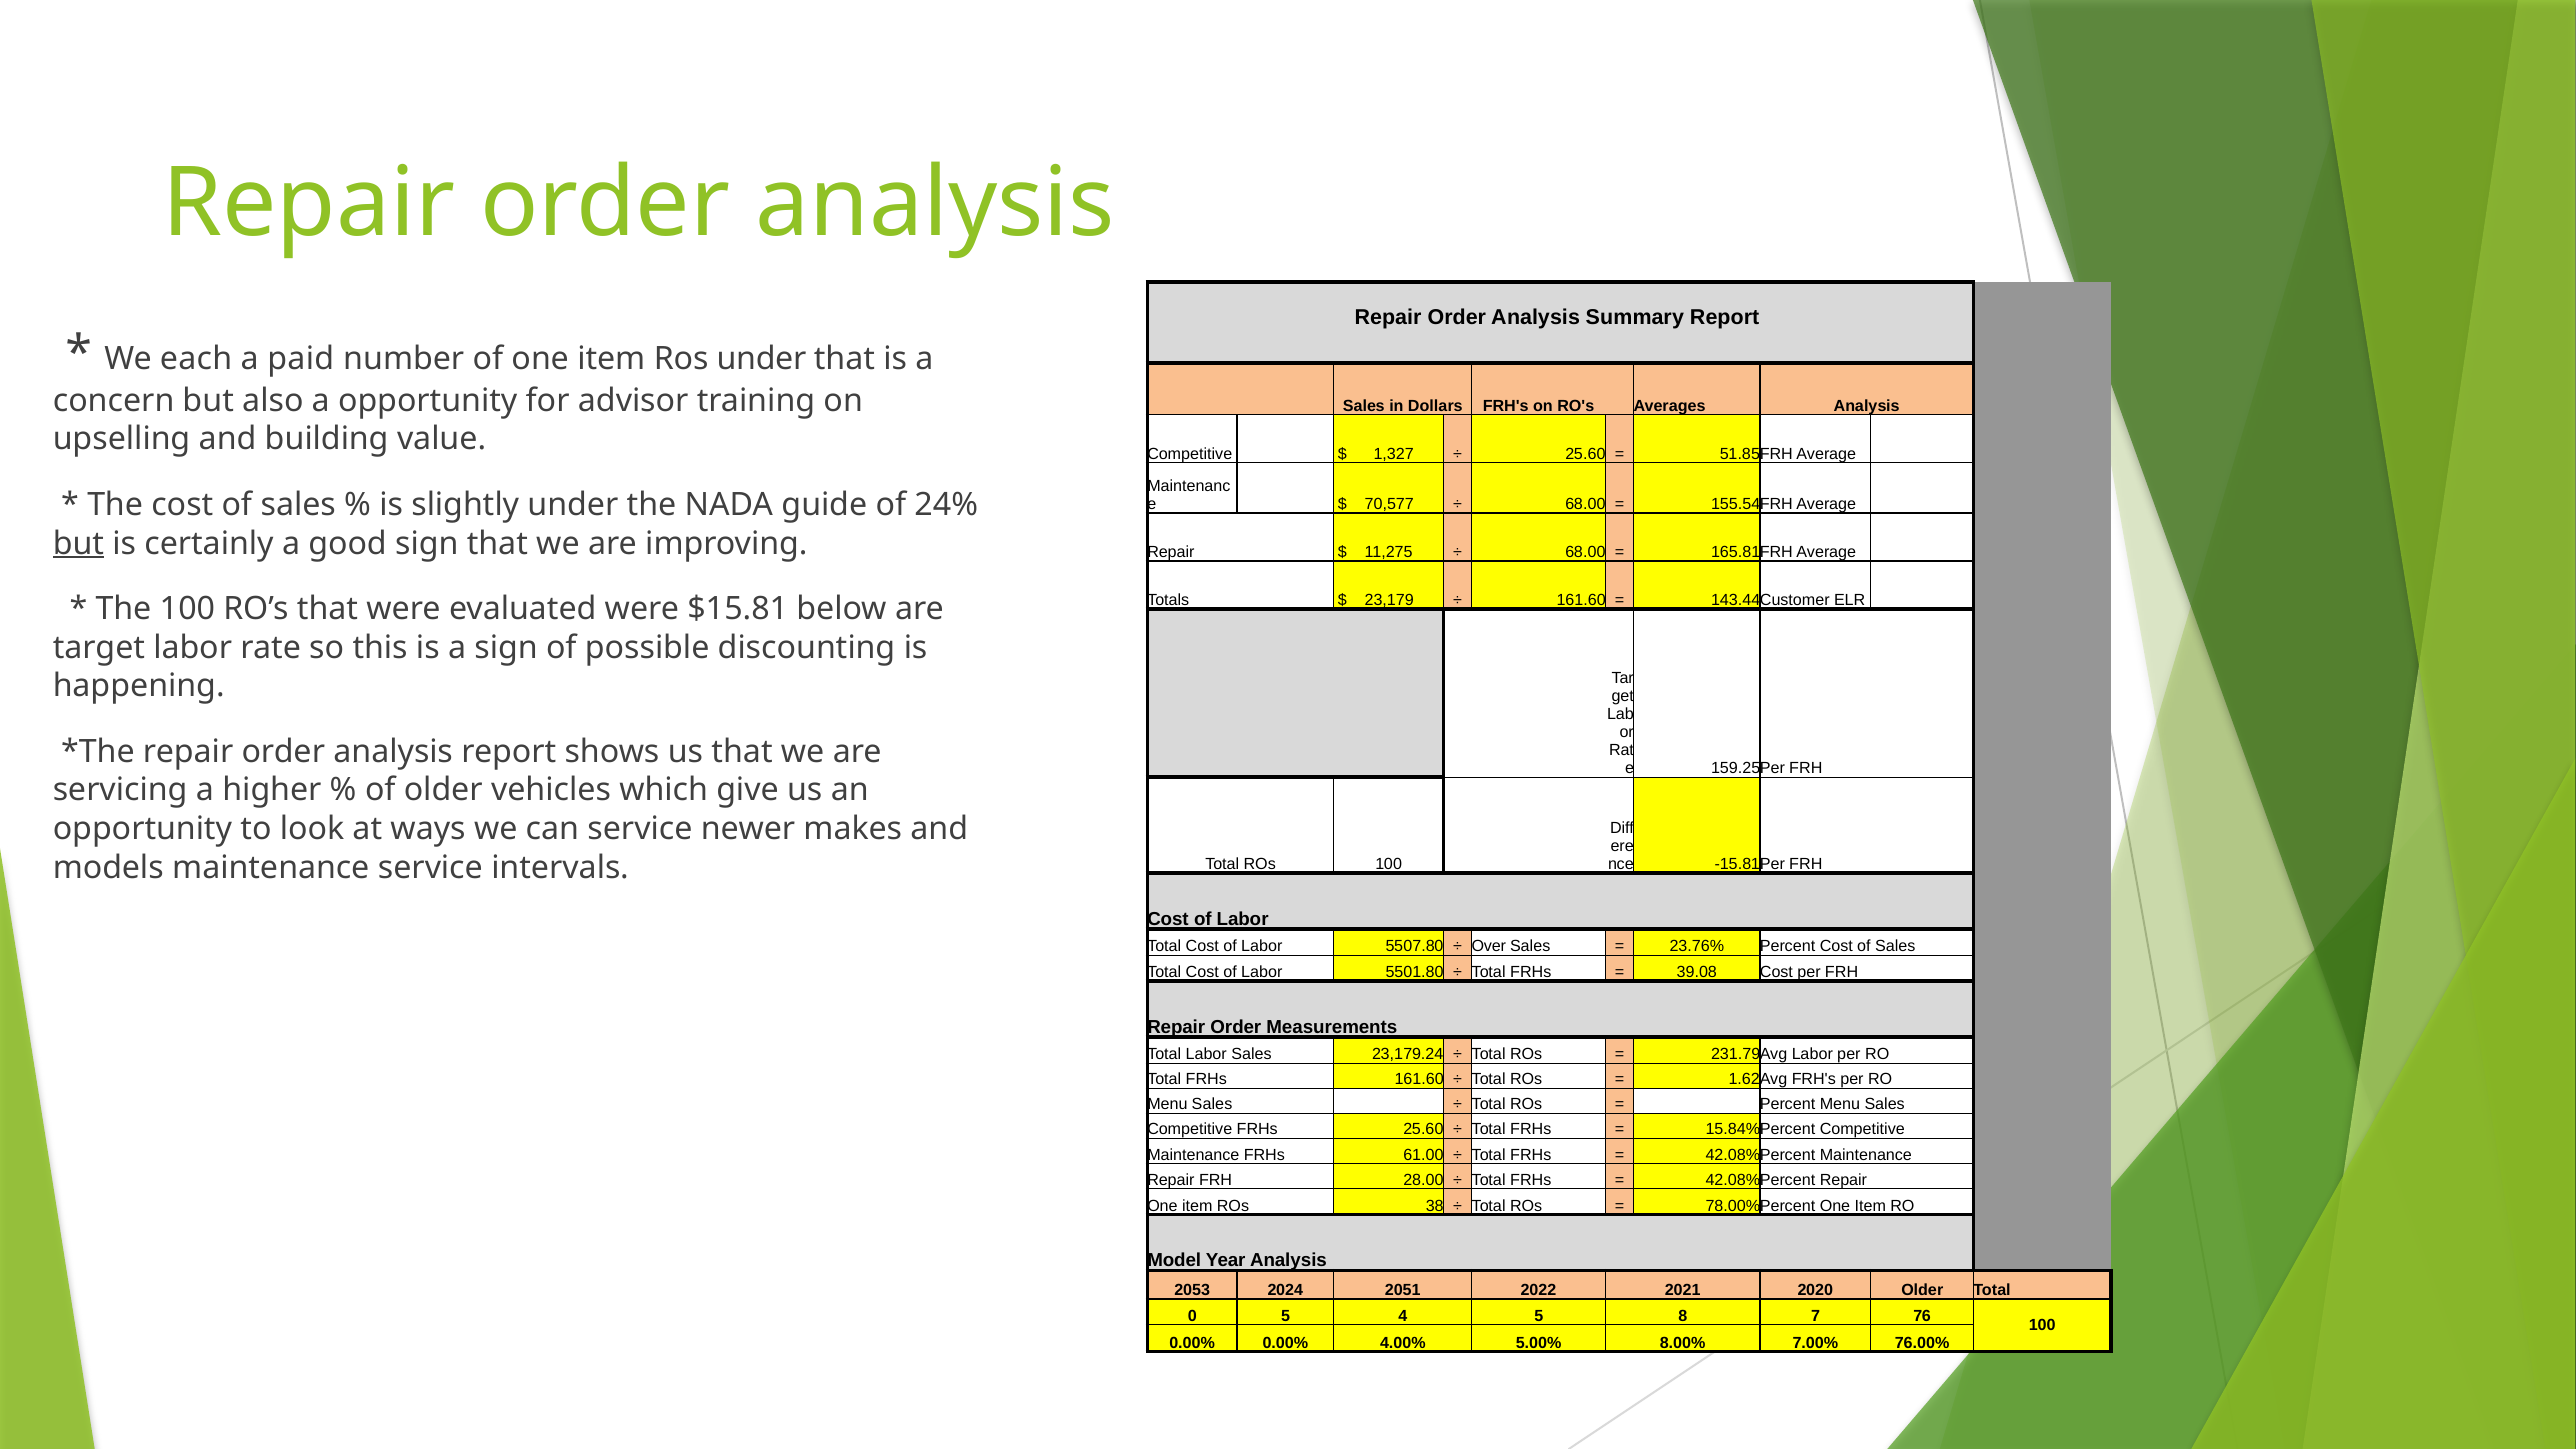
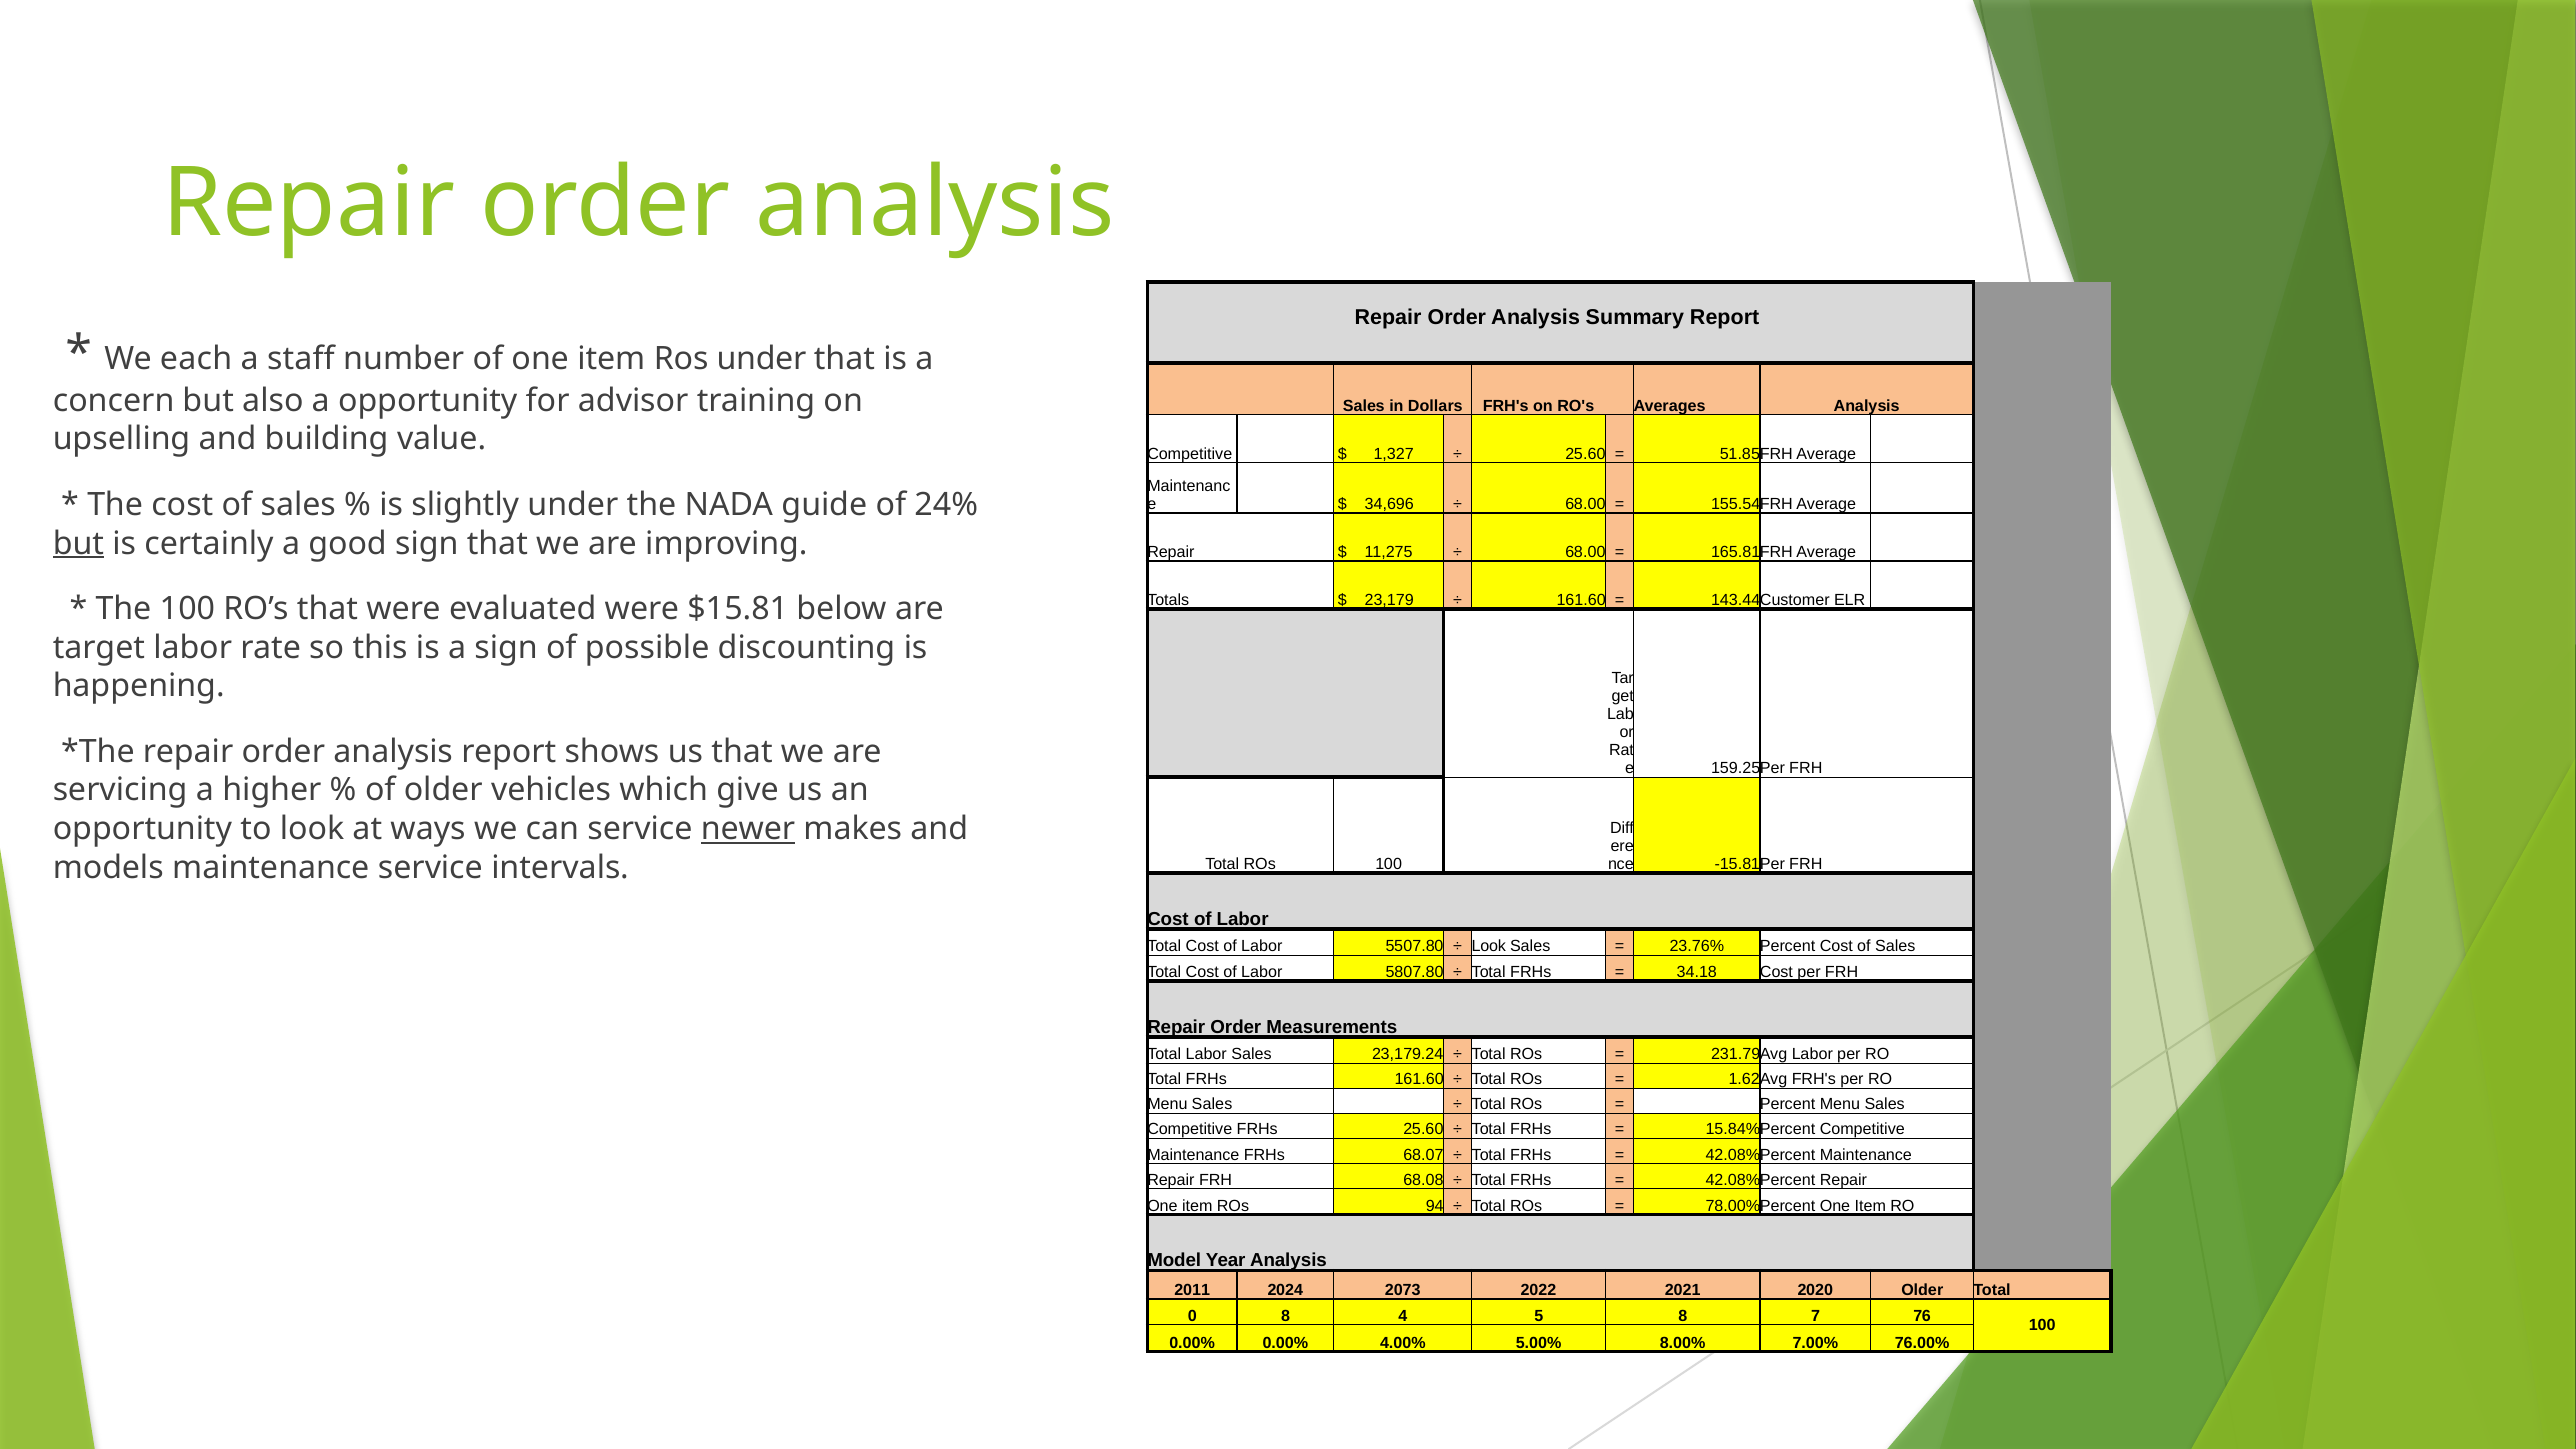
paid: paid -> staff (301, 359)
70,577: 70,577 -> 34,696 (1389, 504)
newer underline: none -> present (748, 829)
Over: Over -> Look (1489, 946)
5501.80: 5501.80 -> 5807.80 (1415, 972)
39.08: 39.08 -> 34.18 (1697, 972)
61.00: 61.00 -> 68.07 (1423, 1155)
28.00: 28.00 -> 68.08 (1423, 1180)
38: 38 -> 94 (1435, 1206)
2053: 2053 -> 2011 (1192, 1290)
2051: 2051 -> 2073 (1403, 1290)
0 5: 5 -> 8 (1286, 1316)
